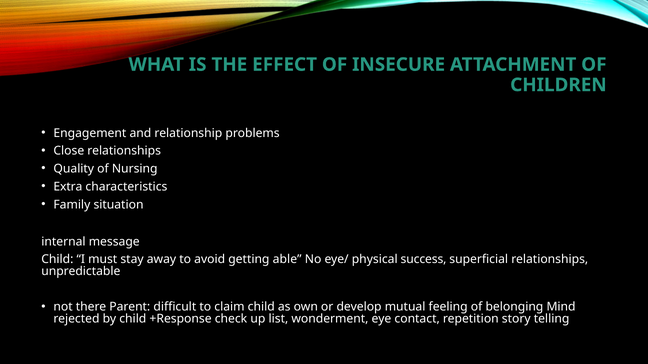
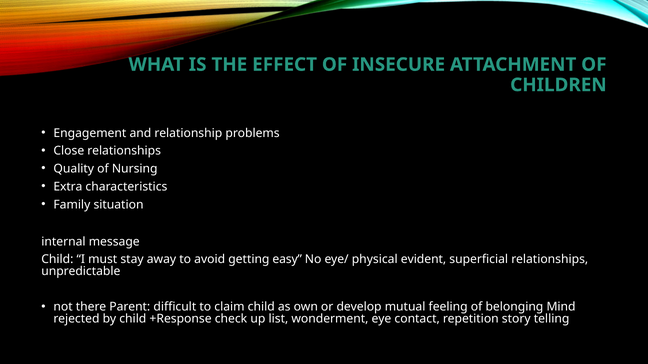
able: able -> easy (287, 260)
success: success -> evident (424, 260)
